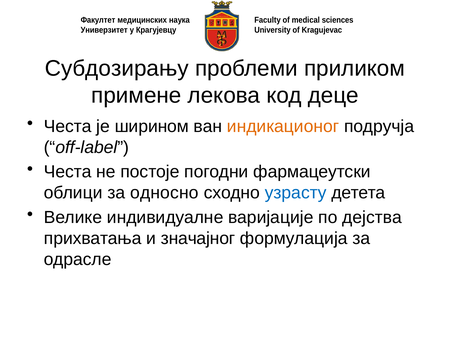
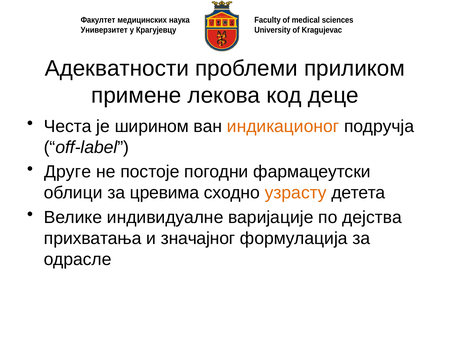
Субдозирању: Субдозирању -> Адекватности (117, 68)
Честа: Честа -> Друге (68, 172)
односно: односно -> цревима (165, 193)
узрасту colour: blue -> orange (296, 193)
